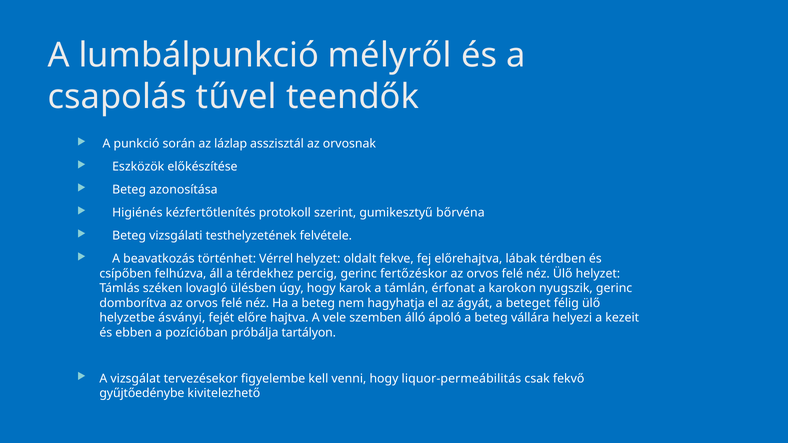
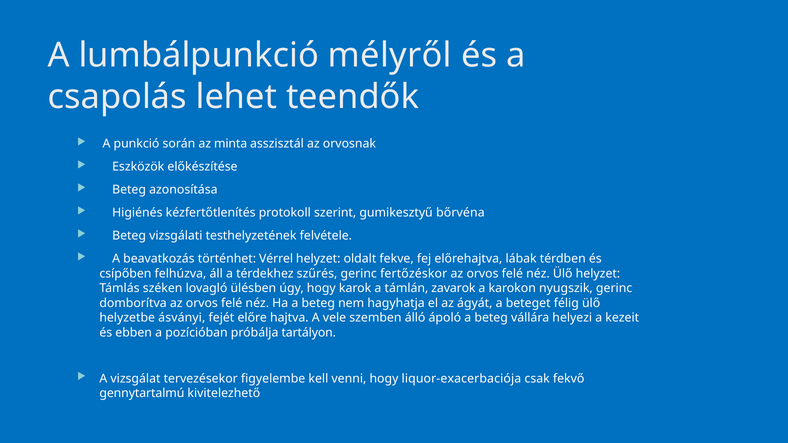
tűvel: tűvel -> lehet (236, 97)
lázlap: lázlap -> minta (231, 144)
percig: percig -> szűrés (317, 274)
érfonat: érfonat -> zavarok (453, 288)
liquor-permeábilitás: liquor-permeábilitás -> liquor-exacerbaciója (461, 379)
gyűjtőedénybe: gyűjtőedénybe -> gennytartalmú (142, 393)
